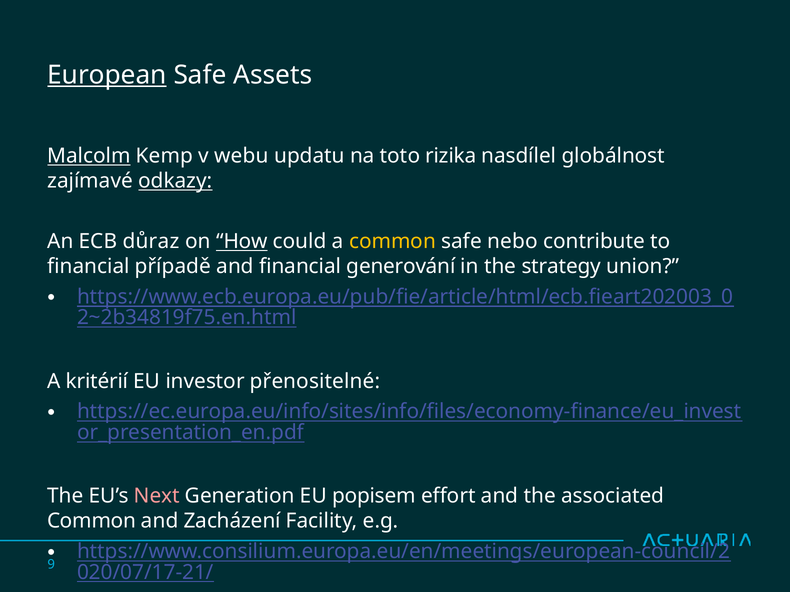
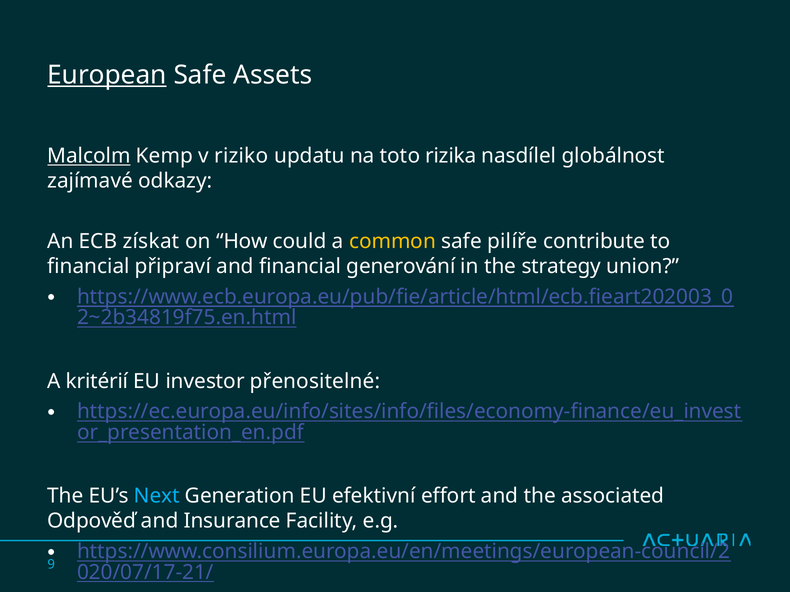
webu: webu -> riziko (241, 156)
odkazy underline: present -> none (175, 181)
důraz: důraz -> získat (151, 242)
How underline: present -> none (242, 242)
nebo: nebo -> pilíře (512, 242)
případě: případě -> připraví (173, 267)
Next colour: pink -> light blue (157, 497)
popisem: popisem -> efektivní (374, 497)
Common: Common -> Odpověď (92, 522)
Zacházení: Zacházení -> Insurance (232, 522)
